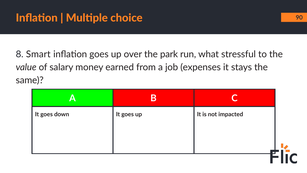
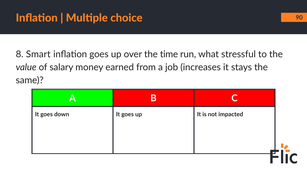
park: park -> time (169, 54)
expenses: expenses -> increases (201, 67)
